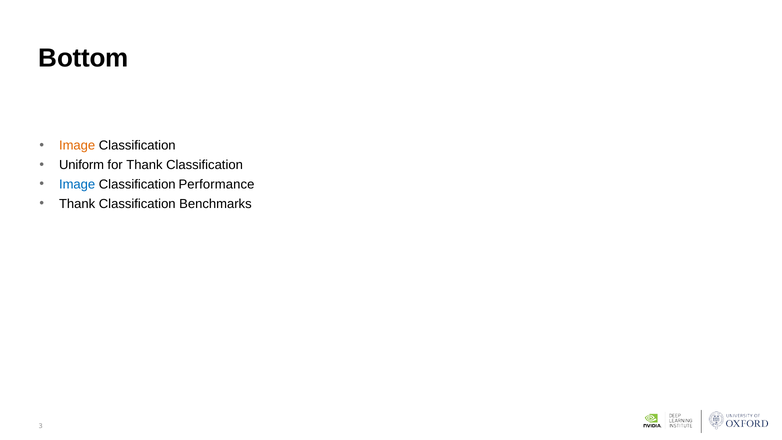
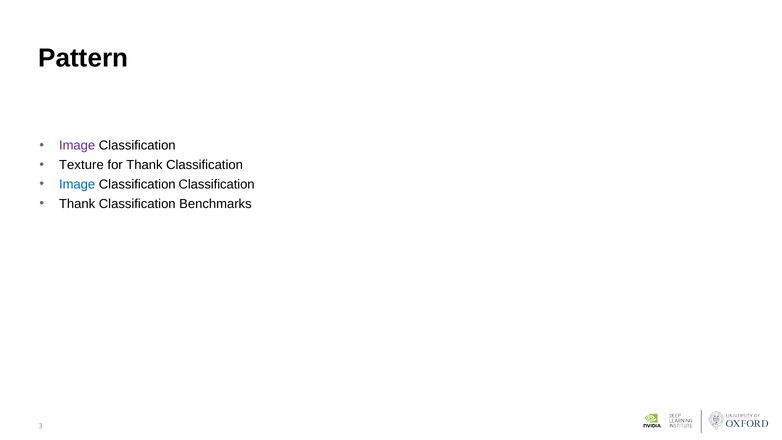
Bottom: Bottom -> Pattern (83, 58)
Image colour: orange -> purple (77, 145)
Uniform: Uniform -> Texture (81, 165)
Classification Performance: Performance -> Classification (217, 184)
